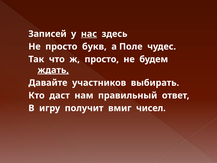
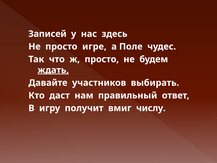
нас underline: present -> none (89, 34)
букв: букв -> игре (94, 46)
чисел: чисел -> числу (151, 108)
